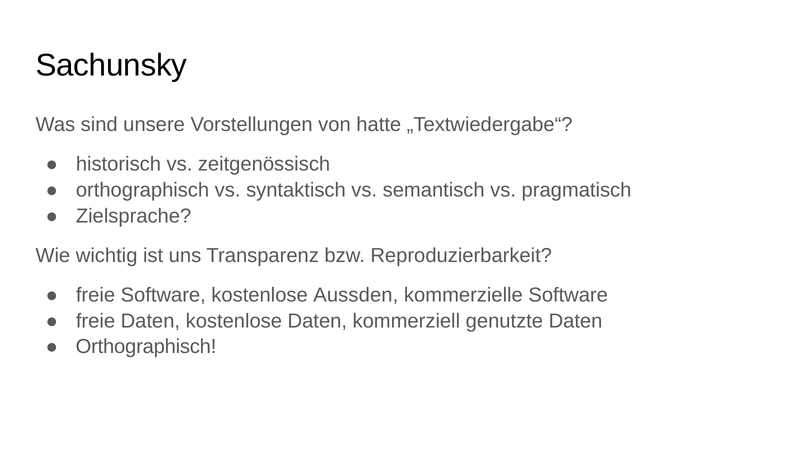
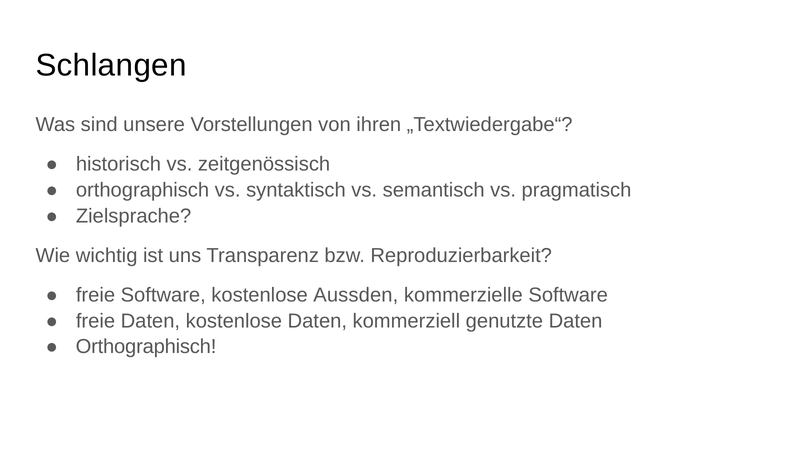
Sachunsky: Sachunsky -> Schlangen (111, 65)
hatte: hatte -> ihren (379, 125)
